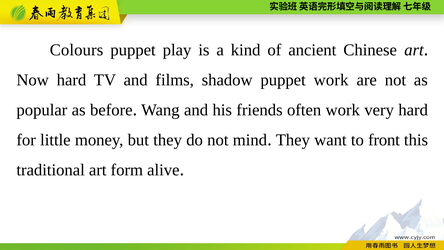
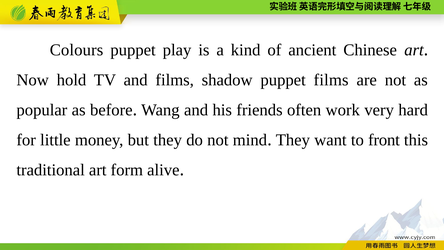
Now hard: hard -> hold (71, 80)
puppet work: work -> films (331, 80)
